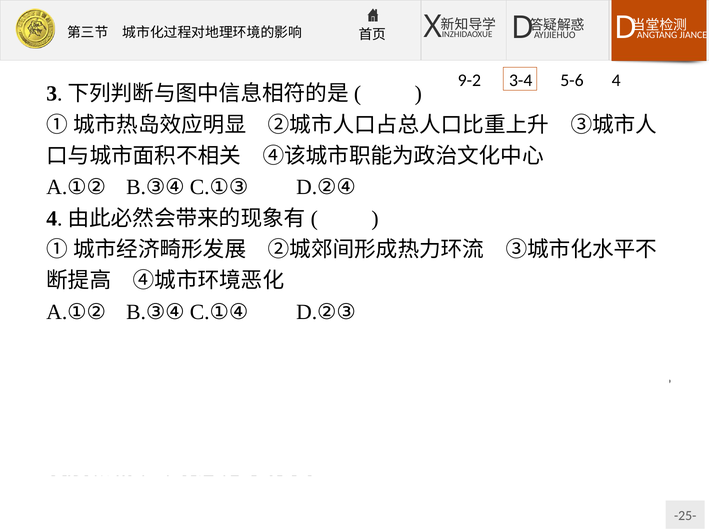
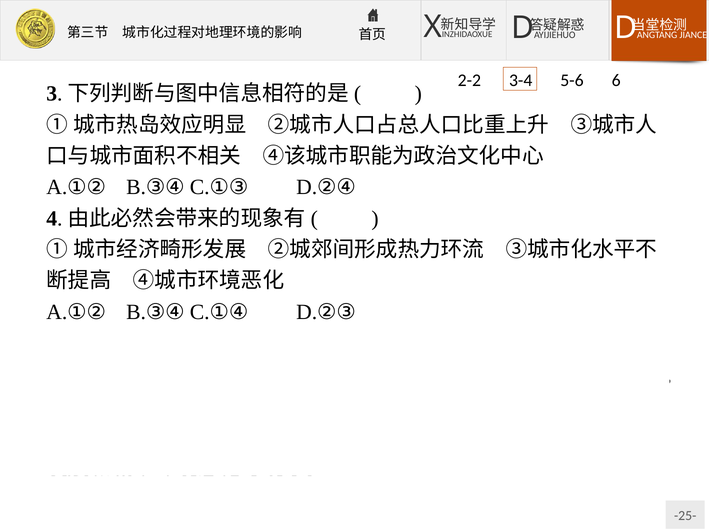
9-2: 9-2 -> 2-2 (469, 80)
4: 4 -> 6 (616, 80)
